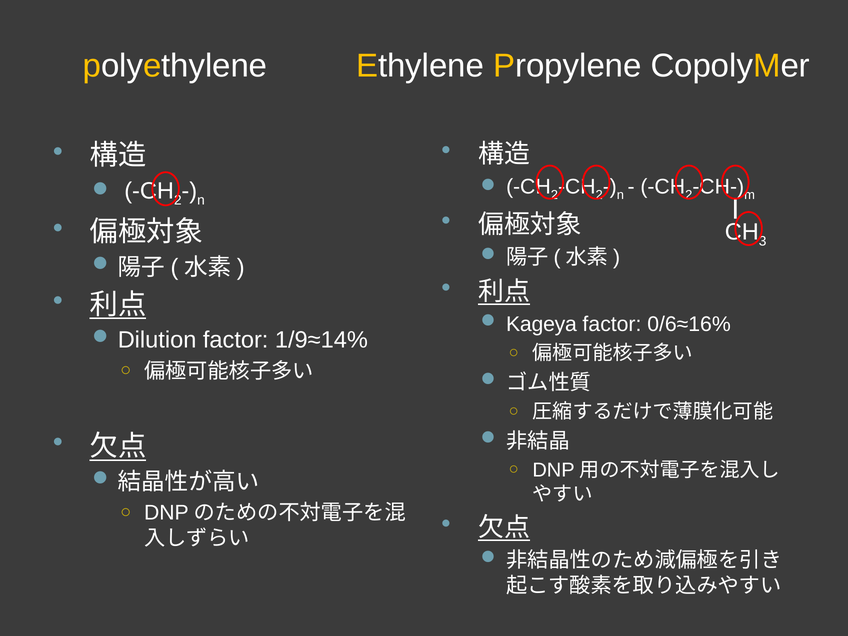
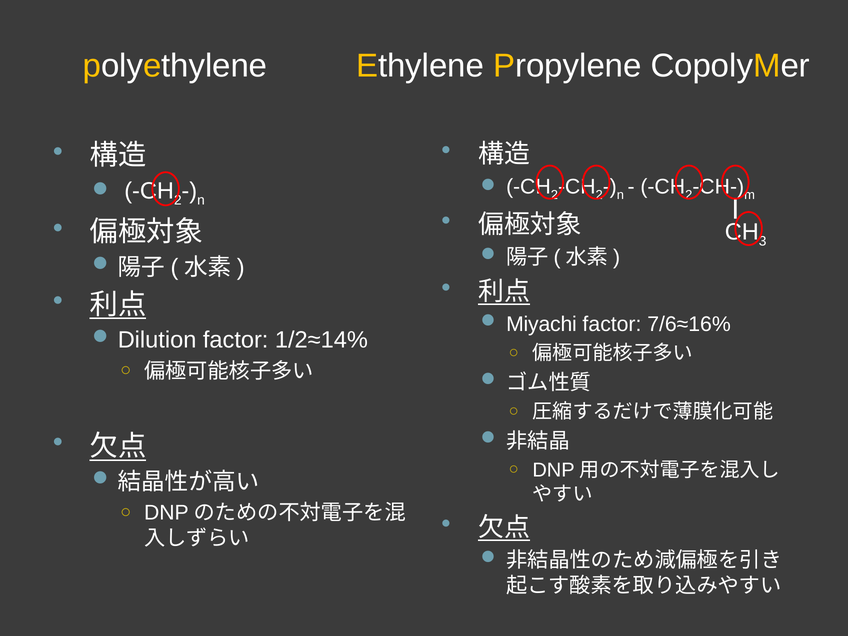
Kageya: Kageya -> Miyachi (541, 324)
0/6≈16%: 0/6≈16% -> 7/6≈16% (689, 324)
1/9≈14%: 1/9≈14% -> 1/2≈14% (321, 340)
